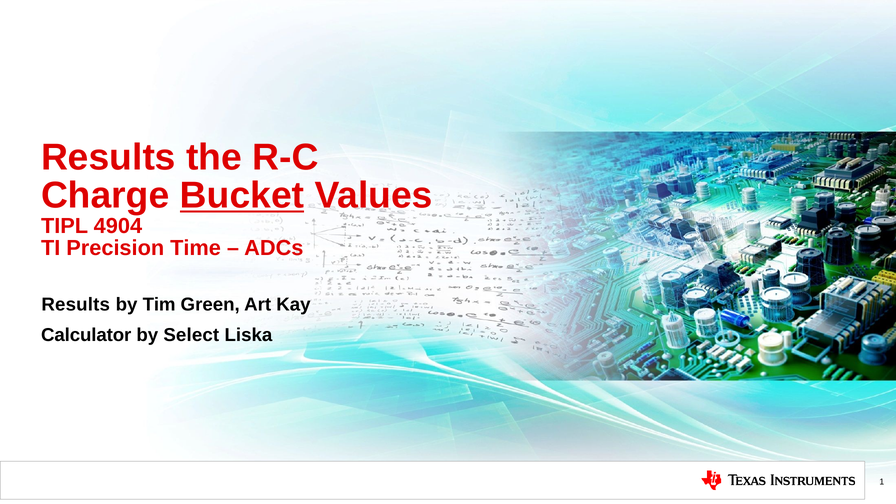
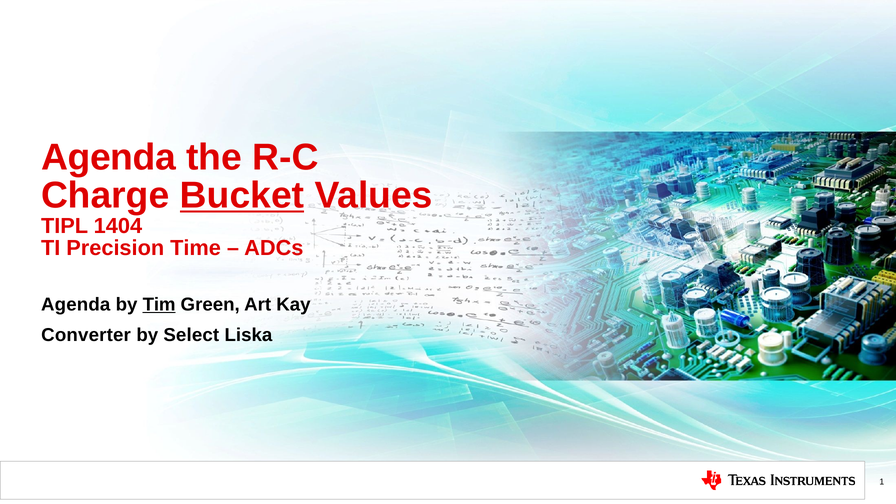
Results: Results -> Agenda (109, 157)
4904: 4904 -> 1404 (118, 226)
Results: Results -> Agenda (76, 305)
Tim underline: none -> present (159, 305)
Calculator: Calculator -> Converter (86, 335)
